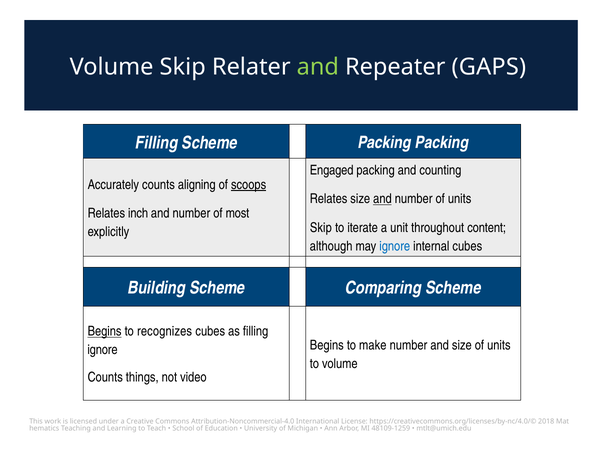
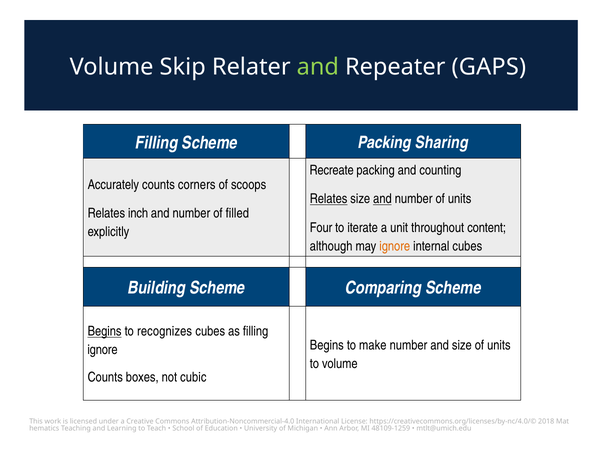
Packing Packing: Packing -> Sharing (442, 143)
Engaged: Engaged -> Recreate (332, 171)
aligning: aligning -> corners (197, 185)
scoops underline: present -> none (249, 185)
Relates underline: none -> present (329, 199)
most: most -> filled (237, 214)
Skip: Skip -> Four (321, 228)
ignore colour: blue -> orange (395, 246)
things: things -> boxes (142, 378)
video: video -> cubic (193, 378)
